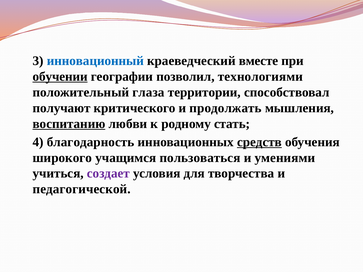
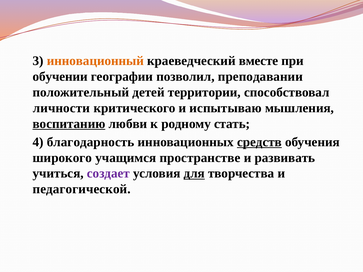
инновационный colour: blue -> orange (95, 61)
обучении underline: present -> none (60, 77)
технологиями: технологиями -> преподавании (260, 77)
глаза: глаза -> детей (148, 92)
получают: получают -> личности (61, 108)
продолжать: продолжать -> испытываю (226, 108)
пользоваться: пользоваться -> пространстве (200, 158)
умениями: умениями -> развивать (285, 158)
для underline: none -> present (194, 174)
